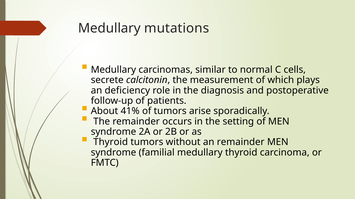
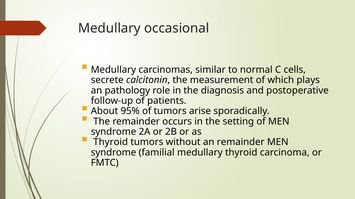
mutations: mutations -> occasional (177, 28)
deficiency: deficiency -> pathology (127, 91)
41%: 41% -> 95% (130, 111)
